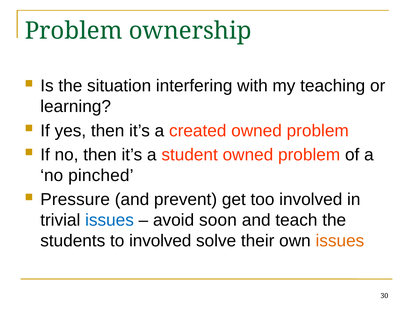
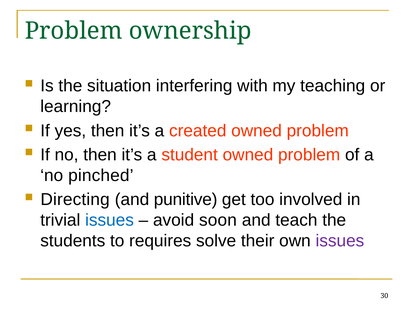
Pressure: Pressure -> Directing (75, 199)
prevent: prevent -> punitive (186, 199)
to involved: involved -> requires (160, 241)
issues colour: orange -> purple (340, 241)
